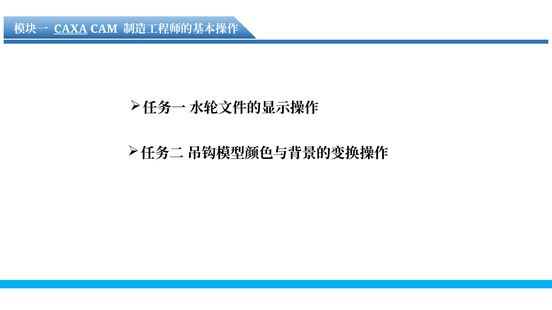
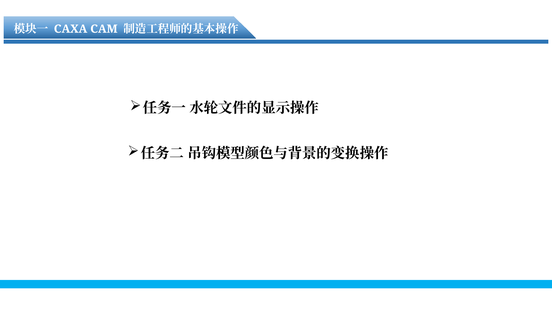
CAXA underline: present -> none (71, 29)
